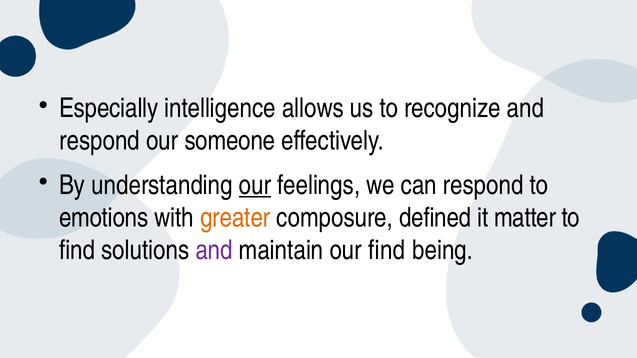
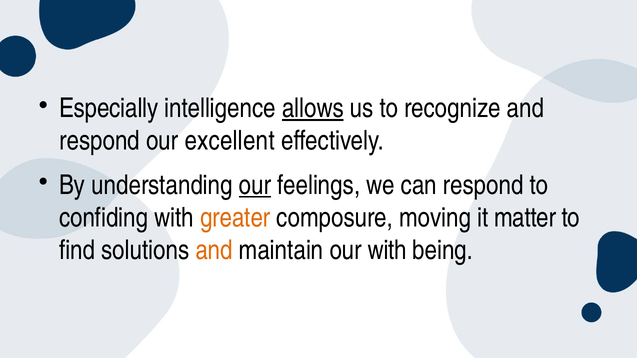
allows underline: none -> present (313, 108)
someone: someone -> excellent (230, 141)
emotions: emotions -> confiding (104, 218)
defined: defined -> moving (435, 218)
and colour: purple -> orange (214, 251)
our find: find -> with (387, 251)
